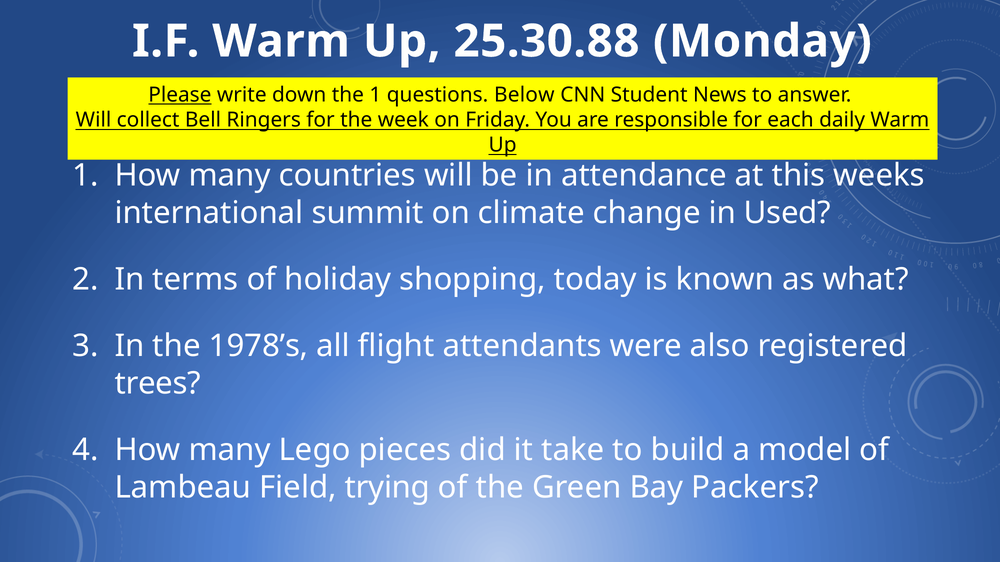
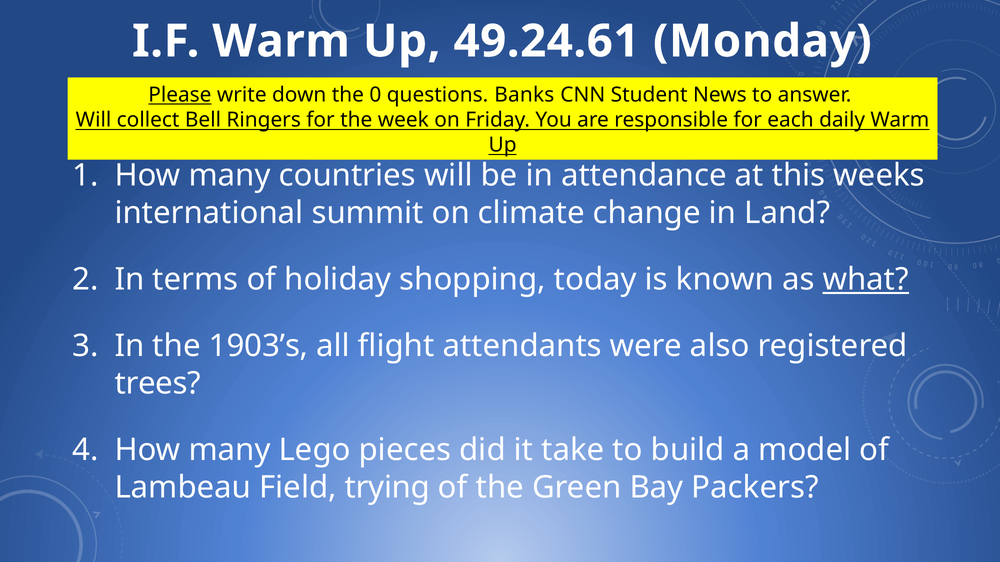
25.30.88: 25.30.88 -> 49.24.61 (546, 41)
the 1: 1 -> 0 (375, 95)
Below: Below -> Banks (524, 95)
Used: Used -> Land (787, 213)
what underline: none -> present (866, 280)
1978’s: 1978’s -> 1903’s (259, 346)
